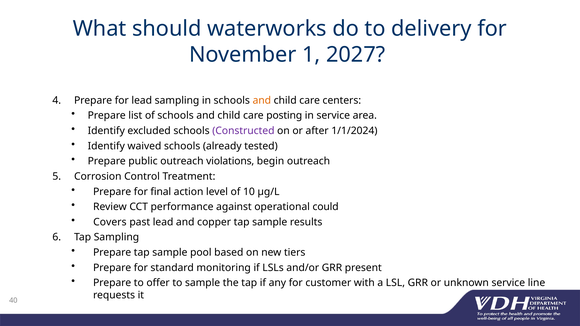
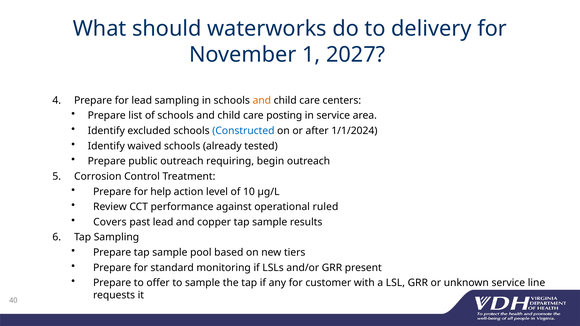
Constructed colour: purple -> blue (243, 131)
violations: violations -> requiring (230, 161)
final: final -> help (161, 192)
could: could -> ruled (325, 207)
